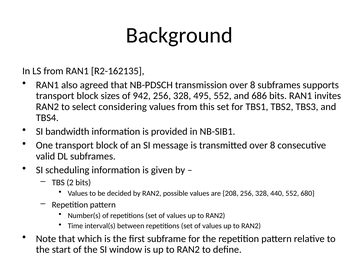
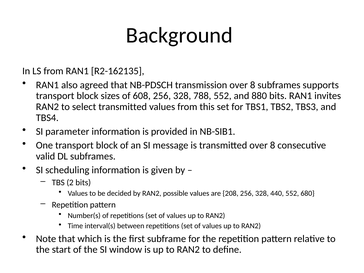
942: 942 -> 608 (142, 96)
495: 495 -> 788 (202, 96)
686: 686 -> 880 (259, 96)
select considering: considering -> transmitted (123, 107)
bandwidth: bandwidth -> parameter (67, 132)
